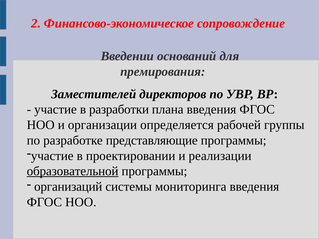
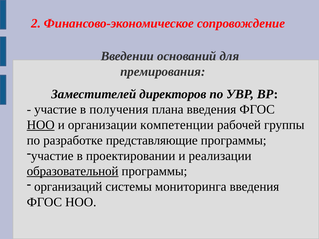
разработки: разработки -> получения (119, 110)
НОО underline: none -> present (41, 125)
определяется: определяется -> компетенции (177, 125)
